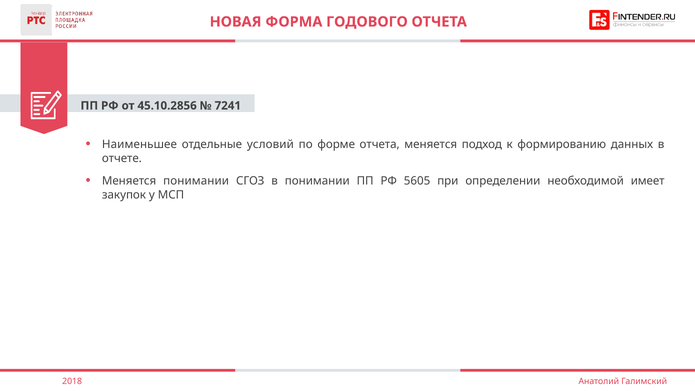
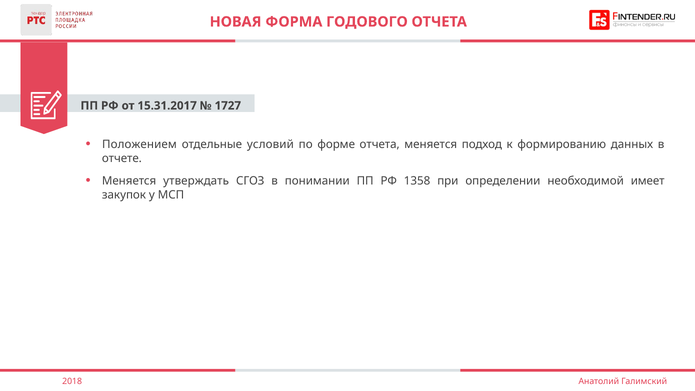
45.10.2856: 45.10.2856 -> 15.31.2017 (167, 106)
7241: 7241 -> 1727 (228, 106)
Наименьшее: Наименьшее -> Положением (139, 144)
Меняется понимании: понимании -> утверждать (196, 181)
5605: 5605 -> 1358 (417, 181)
